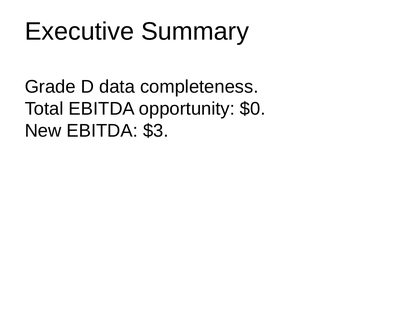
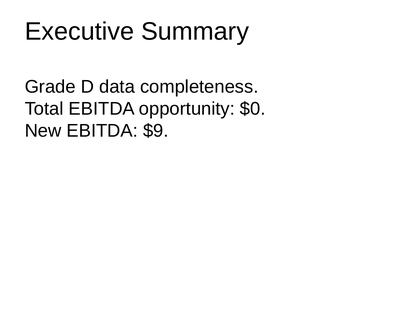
$3: $3 -> $9 (156, 131)
